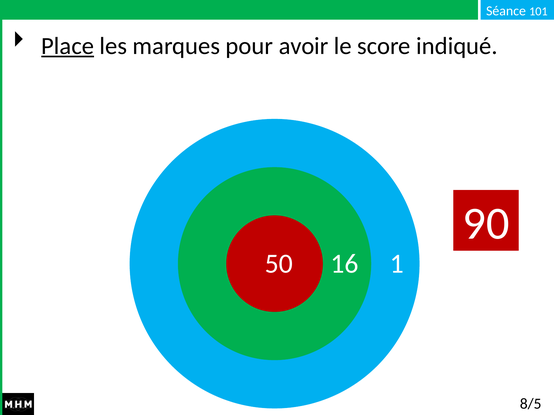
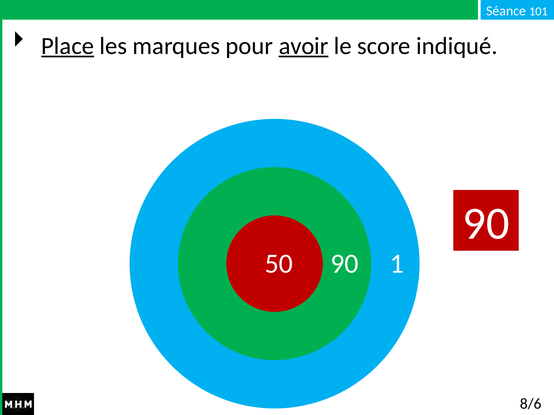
avoir underline: none -> present (304, 46)
50 16: 16 -> 90 (344, 264)
8/5: 8/5 -> 8/6 (531, 404)
